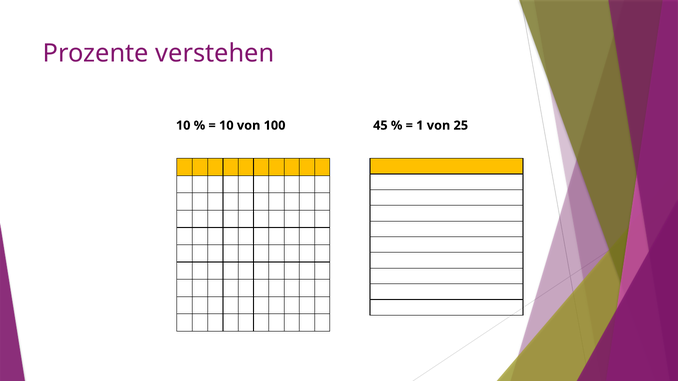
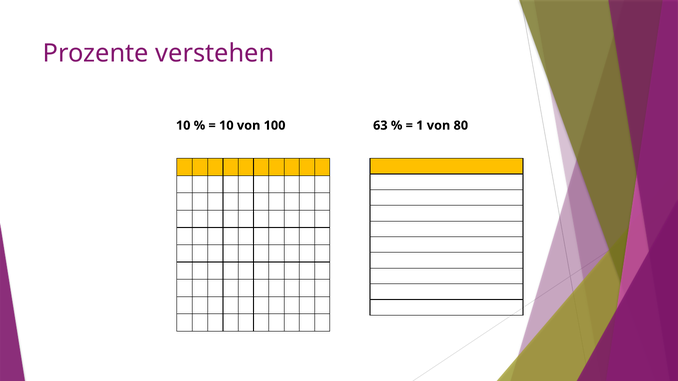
45: 45 -> 63 (380, 126)
25: 25 -> 80 (461, 126)
